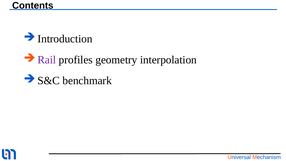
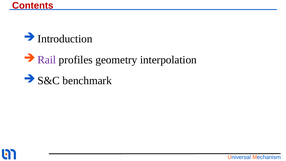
Contents colour: black -> red (33, 5)
